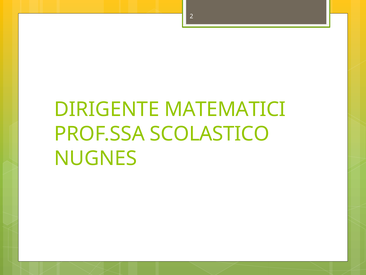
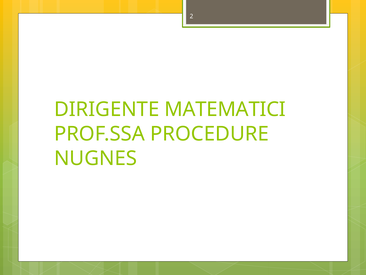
SCOLASTICO: SCOLASTICO -> PROCEDURE (210, 134)
